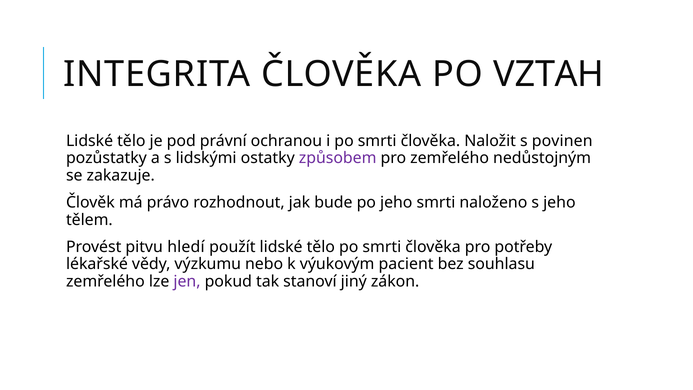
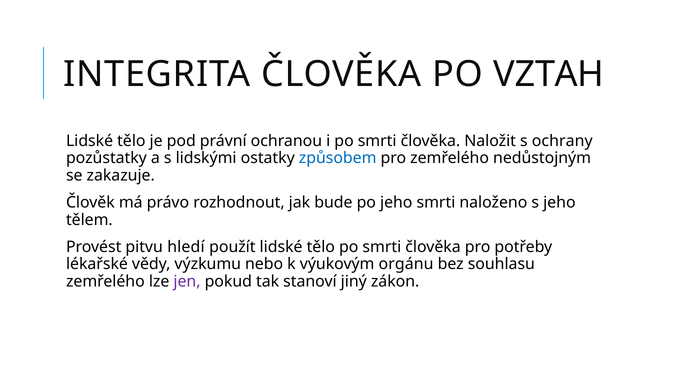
povinen: povinen -> ochrany (562, 141)
způsobem colour: purple -> blue (338, 158)
pacient: pacient -> orgánu (406, 264)
